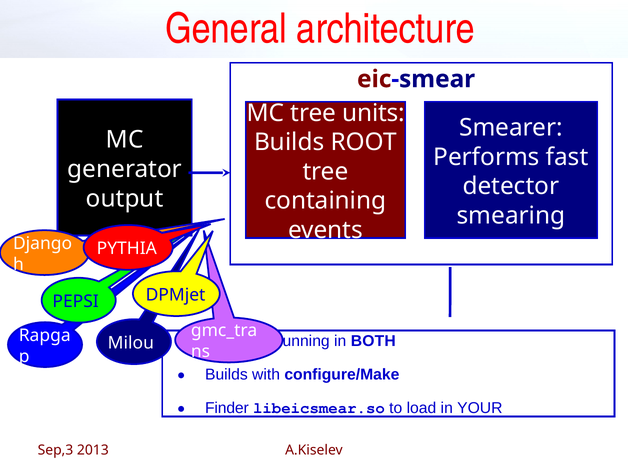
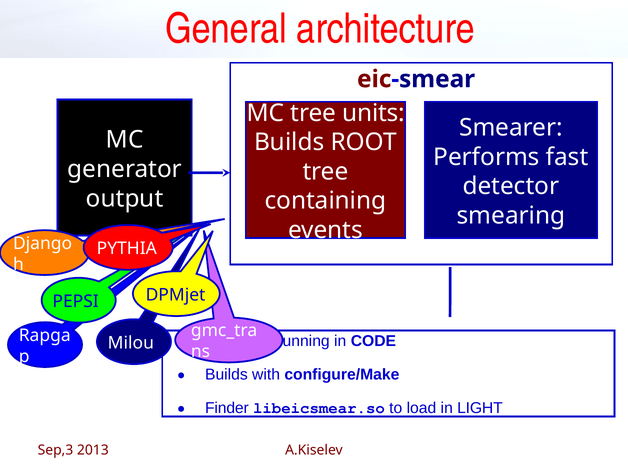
in BOTH: BOTH -> CODE (373, 341)
YOUR: YOUR -> LIGHT (480, 408)
